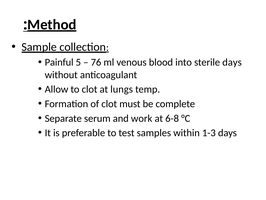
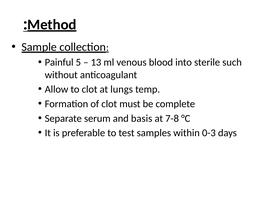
76: 76 -> 13 (96, 62)
sterile days: days -> such (232, 62)
work: work -> basis (142, 118)
6-8: 6-8 -> 7-8 (172, 118)
1-3: 1-3 -> 0-3 (209, 133)
